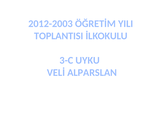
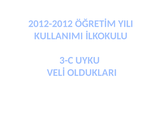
2012-2003: 2012-2003 -> 2012-2012 (51, 24)
TOPLANTISI: TOPLANTISI -> KULLANIMI (59, 36)
ALPARSLAN: ALPARSLAN -> OLDUKLARI (92, 73)
